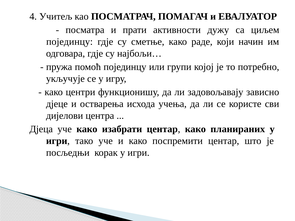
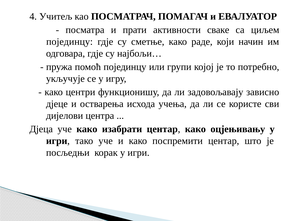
дужу: дужу -> сваке (218, 30)
планираних: планираних -> оцјењивању (238, 129)
